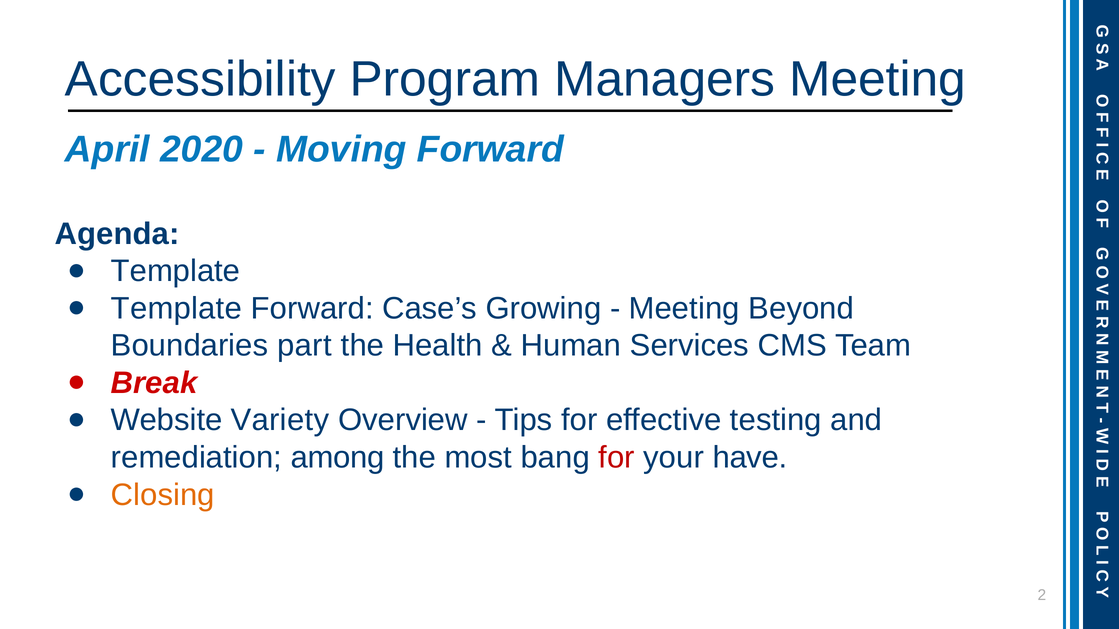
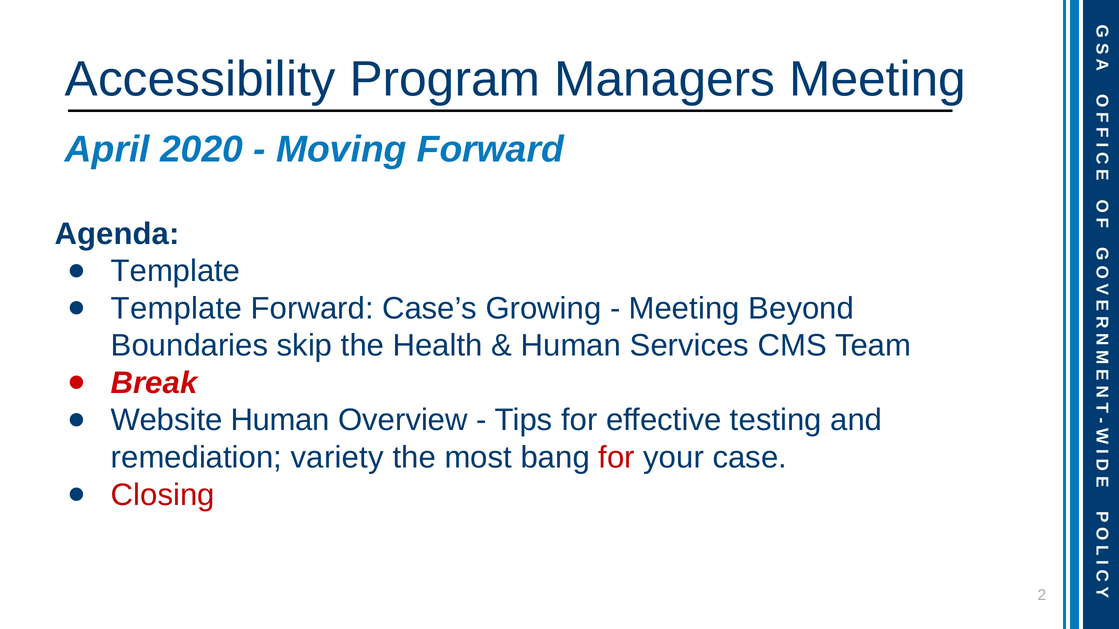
part: part -> skip (305, 346)
Website Variety: Variety -> Human (280, 421)
among: among -> variety (337, 458)
have: have -> case (750, 458)
Closing colour: orange -> red (163, 495)
